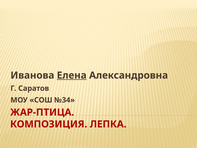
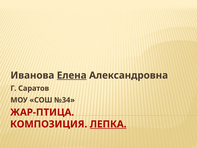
ЛЕПКА underline: none -> present (108, 124)
